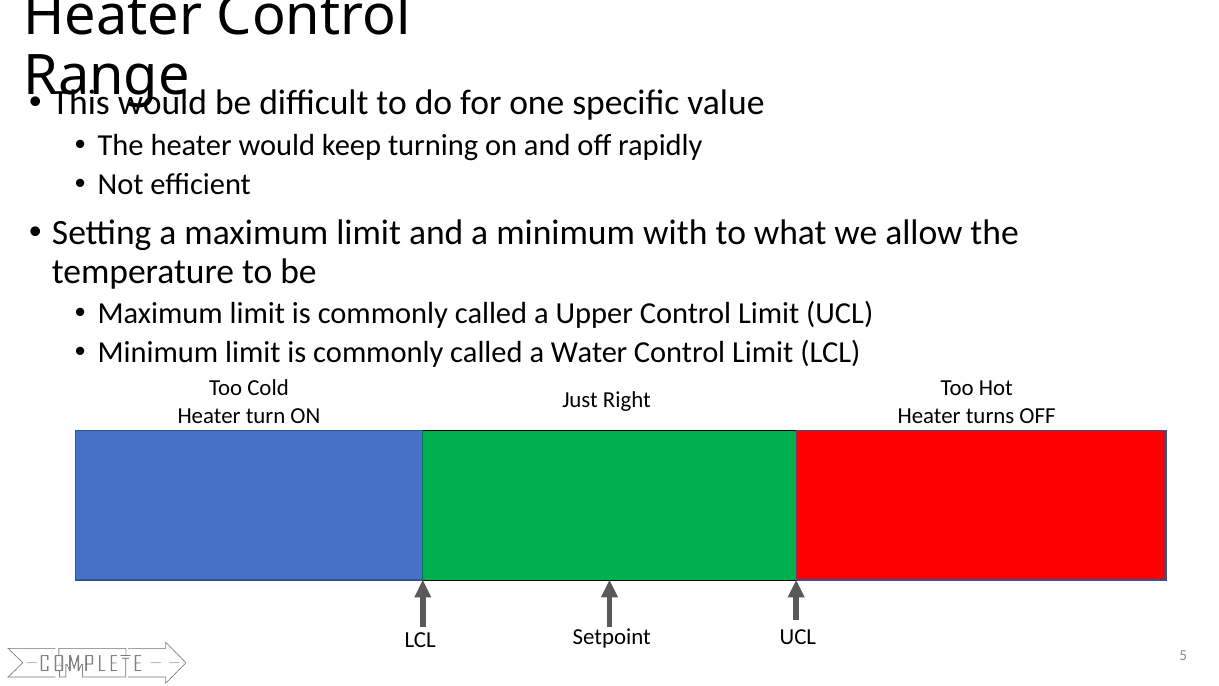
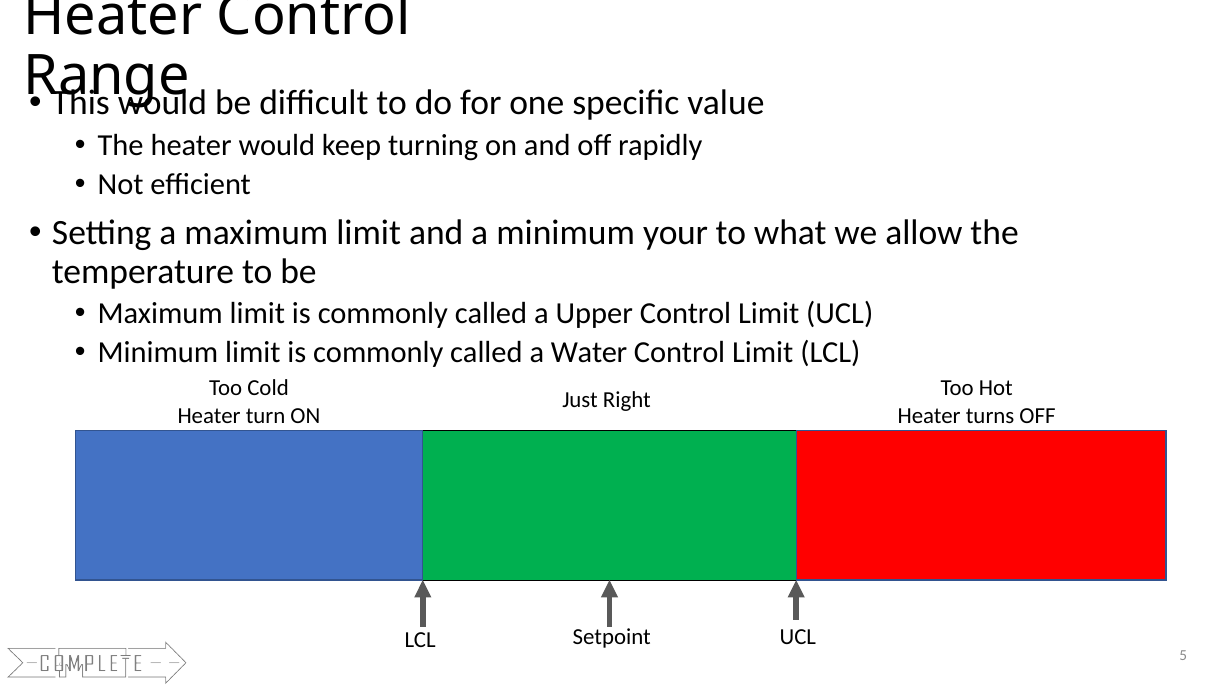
with: with -> your (675, 233)
